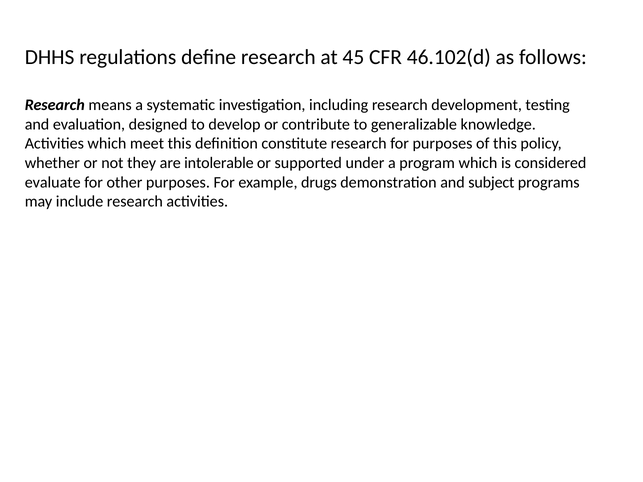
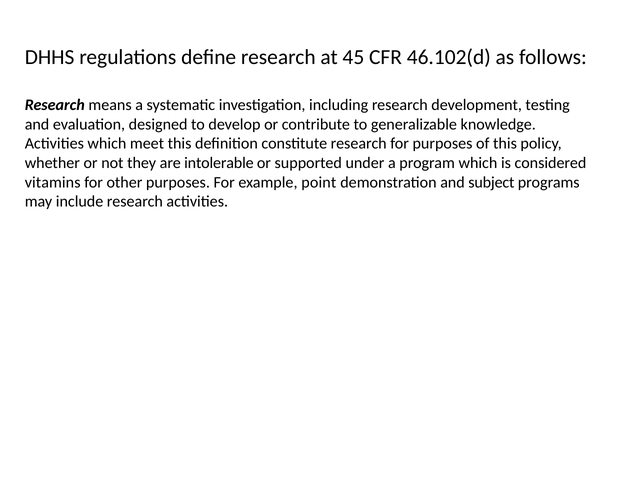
evaluate: evaluate -> vitamins (53, 182)
drugs: drugs -> point (319, 182)
